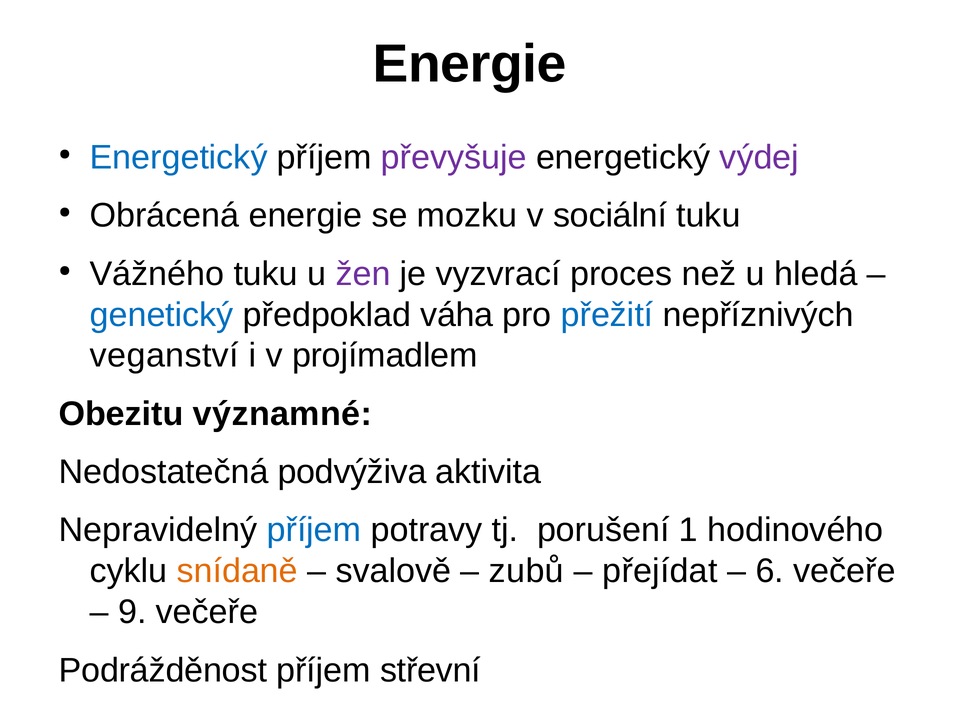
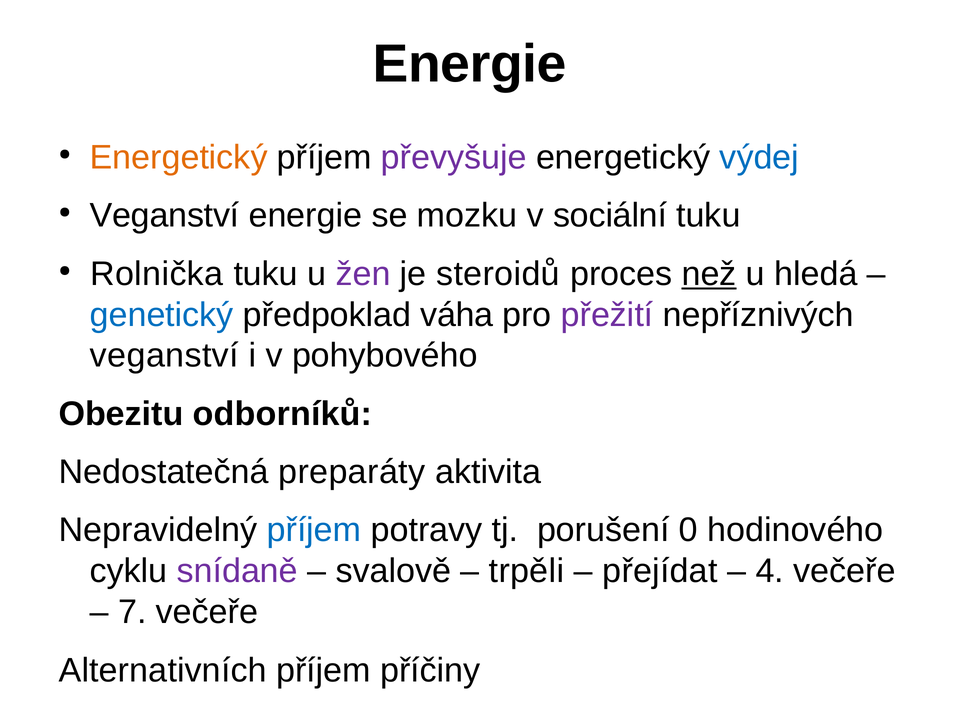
Energetický colour: blue -> orange (179, 158)
výdej colour: purple -> blue (759, 158)
Obrácená: Obrácená -> Veganství (165, 216)
Vážného: Vážného -> Rolnička (157, 274)
vyzvrací: vyzvrací -> steroidů (498, 274)
než underline: none -> present (709, 274)
přežití colour: blue -> purple (607, 315)
projímadlem: projímadlem -> pohybového (385, 356)
významné: významné -> odborníků (283, 414)
podvýživa: podvýživa -> preparáty (352, 472)
1: 1 -> 0 (688, 530)
snídaně colour: orange -> purple (237, 571)
zubů: zubů -> trpěli (526, 571)
6: 6 -> 4 (770, 571)
9: 9 -> 7 (132, 612)
Podrážděnost: Podrážděnost -> Alternativních (163, 670)
střevní: střevní -> příčiny (430, 670)
